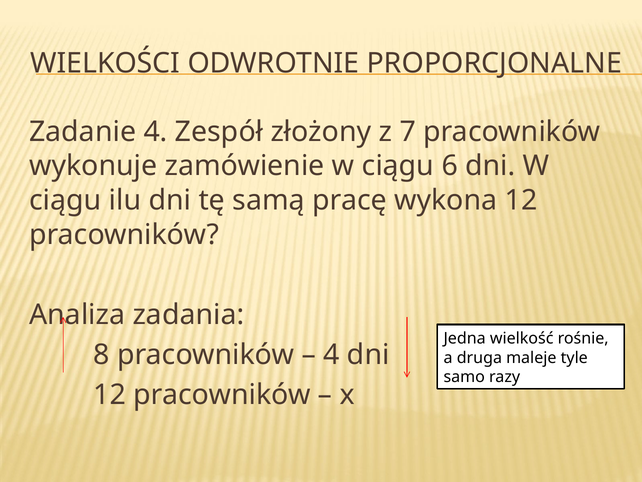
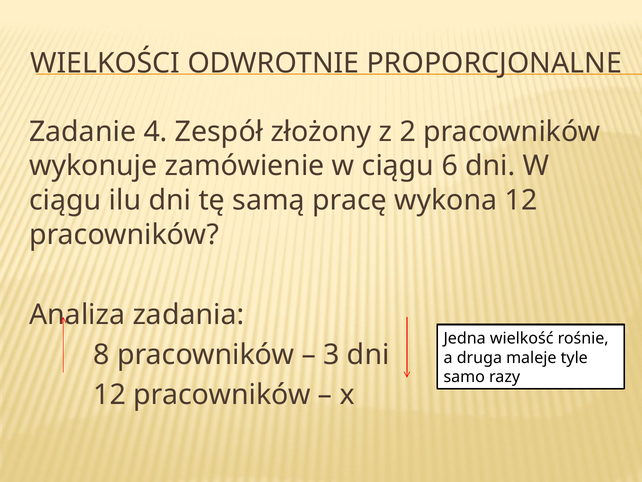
7: 7 -> 2 (408, 132)
4: 4 -> 3 (331, 354)
